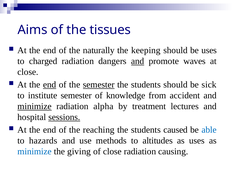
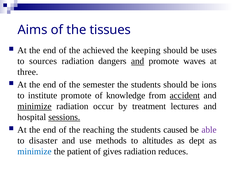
naturally: naturally -> achieved (99, 51)
charged: charged -> sources (43, 61)
close: close -> three (28, 72)
end underline: present -> none (50, 85)
semester underline: present -> none (99, 85)
sick: sick -> ions (209, 85)
institute semester: semester -> promote (76, 96)
accident underline: none -> present (185, 96)
alpha: alpha -> occur (103, 107)
able colour: blue -> purple (209, 130)
hazards: hazards -> disaster (43, 141)
as uses: uses -> dept (197, 141)
giving: giving -> patient (79, 152)
of close: close -> gives (112, 152)
causing: causing -> reduces (173, 152)
